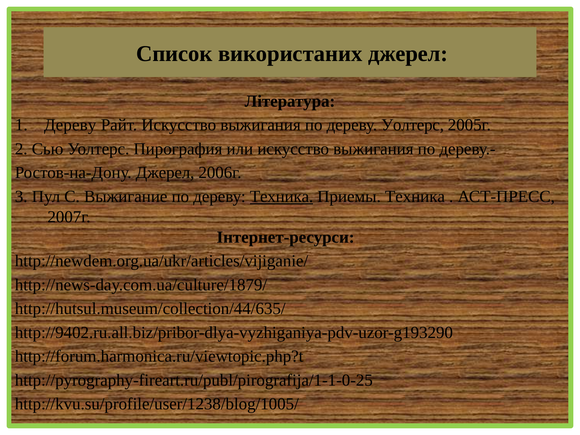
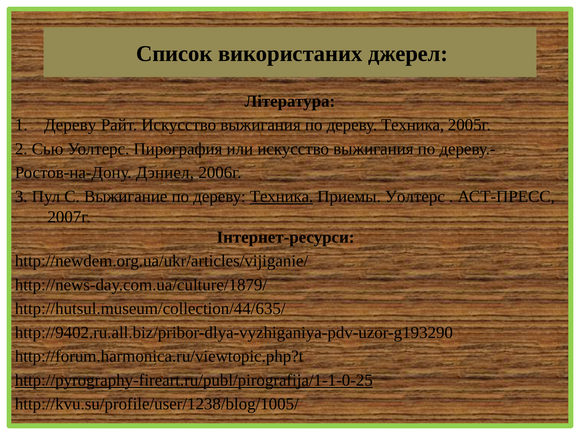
выжигания по дереву Уолтерс: Уолтерс -> Техника (413, 125)
Ростов-на-Дону Джерел: Джерел -> Дэниел (165, 173)
Приемы Техника: Техника -> Уолтерс (415, 197)
http://pyrography-fireart.ru/publ/pirografija/1-1-0-25 underline: none -> present (194, 380)
